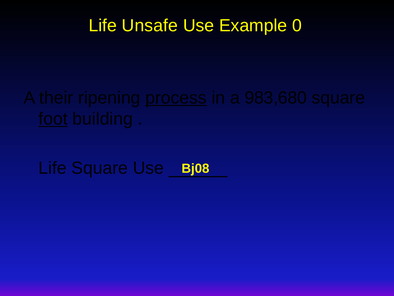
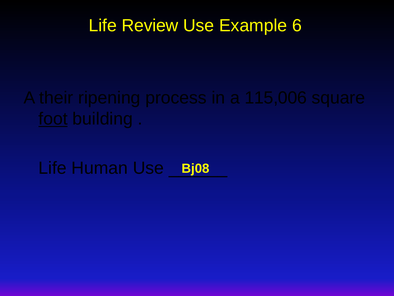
Unsafe: Unsafe -> Review (150, 26)
0: 0 -> 6 (297, 26)
process underline: present -> none (176, 98)
983,680: 983,680 -> 115,006 (276, 98)
Life Square: Square -> Human (100, 168)
